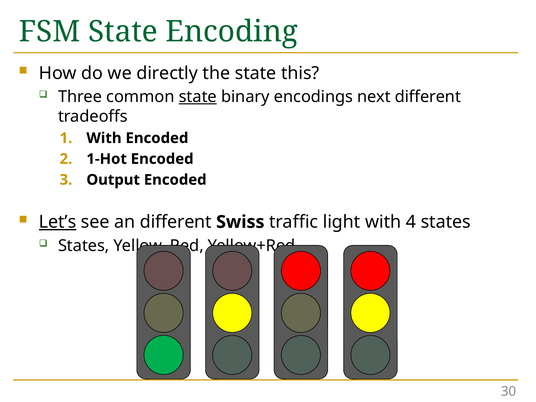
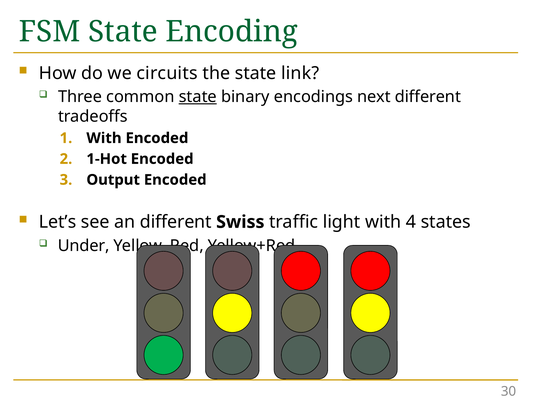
directly: directly -> circuits (167, 73)
this: this -> link (300, 73)
Let’s underline: present -> none (58, 222)
States: States -> Under (84, 246)
